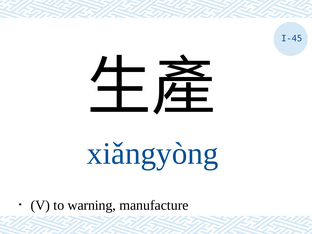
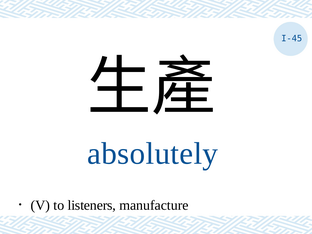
xiǎngyòng: xiǎngyòng -> absolutely (153, 153)
warning: warning -> listeners (92, 205)
